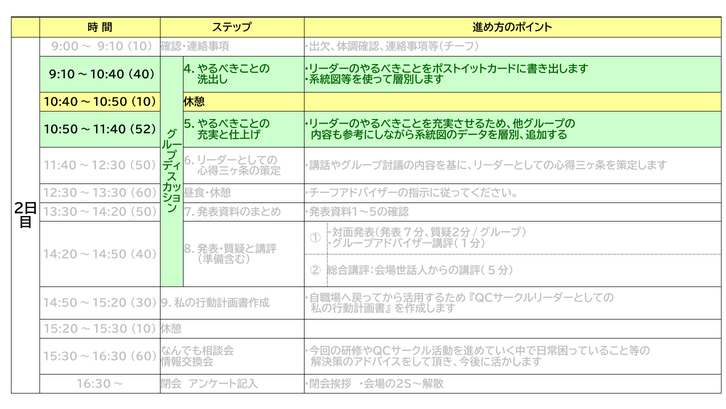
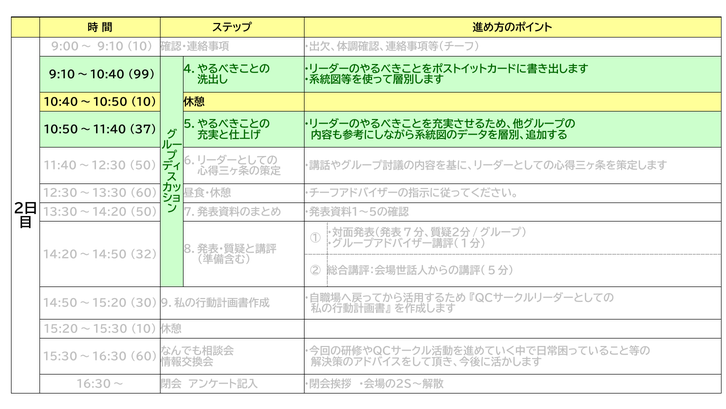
9:10～10:40 40: 40 -> 99 (141, 74)
52: 52 -> 37 (143, 130)
14:20～14:50 40: 40 -> 32 (144, 254)
